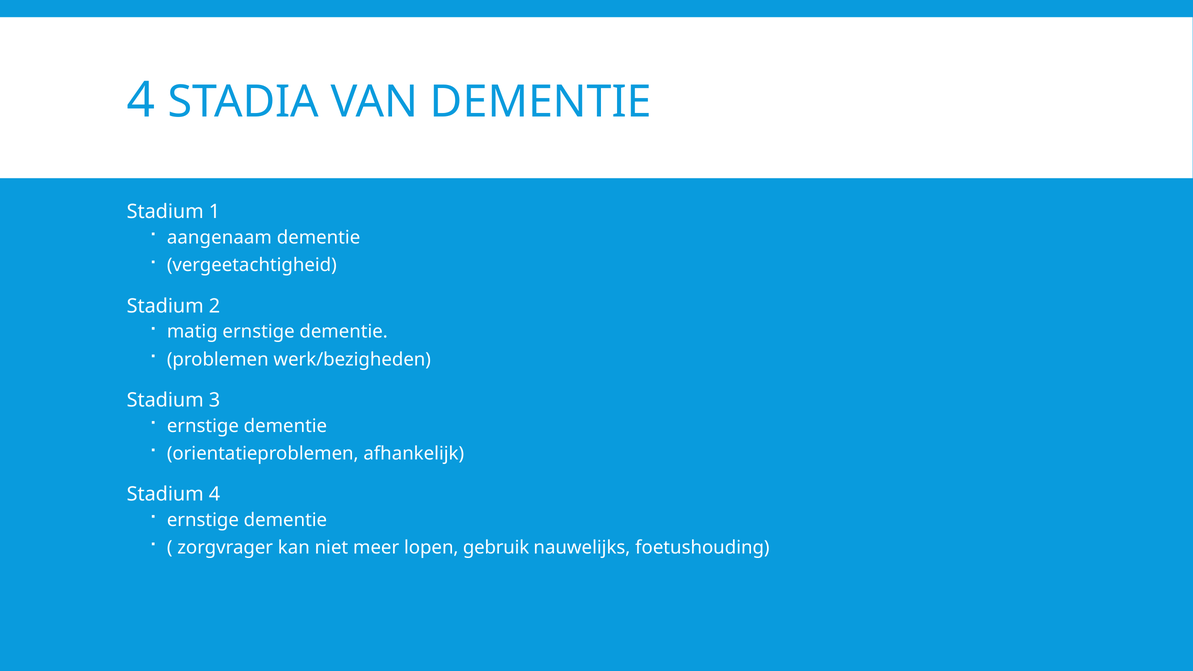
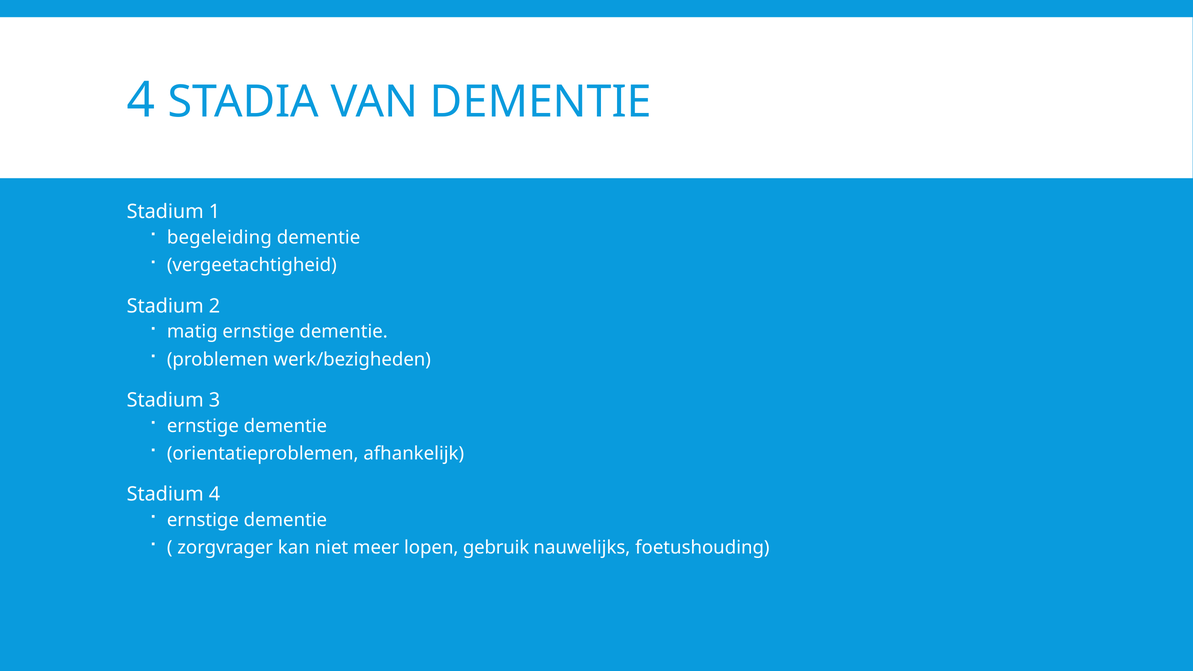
aangenaam: aangenaam -> begeleiding (219, 238)
